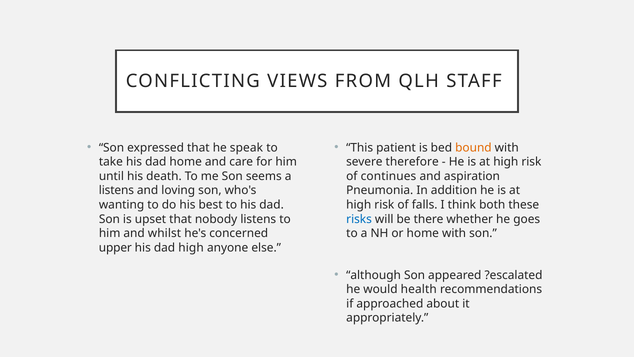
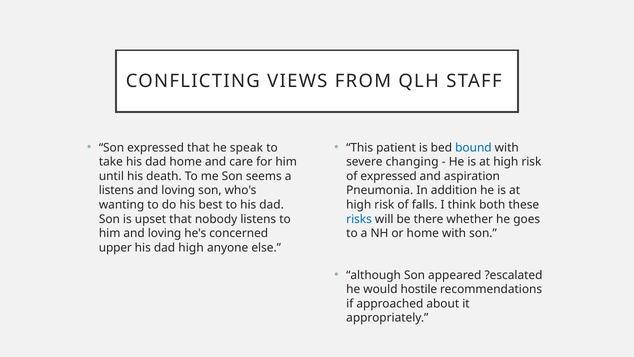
bound colour: orange -> blue (473, 148)
therefore: therefore -> changing (412, 162)
of continues: continues -> expressed (389, 176)
him and whilst: whilst -> loving (165, 233)
health: health -> hostile (419, 289)
